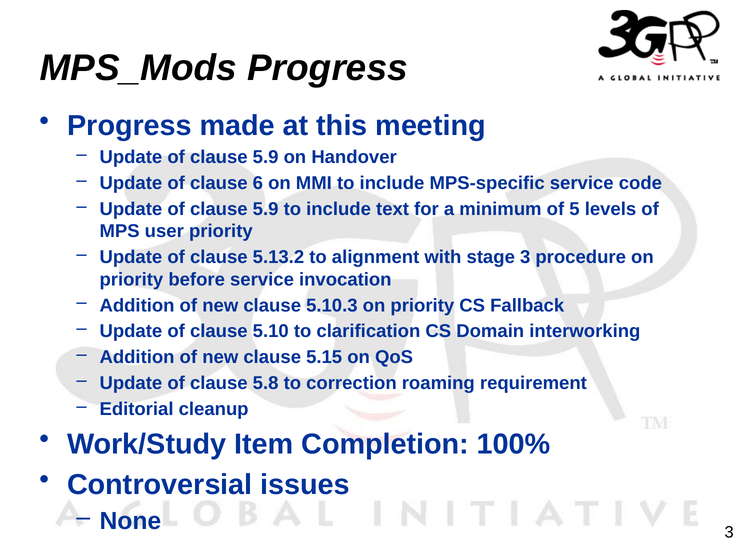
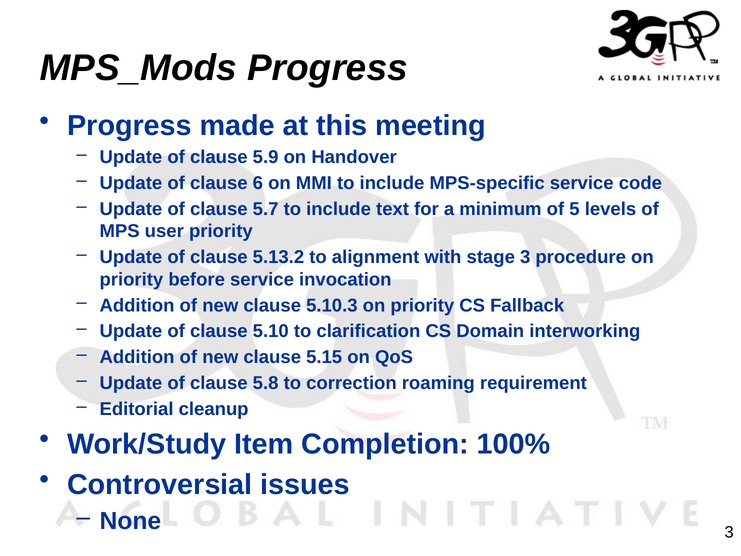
5.9: 5.9 -> 5.7 (266, 209)
